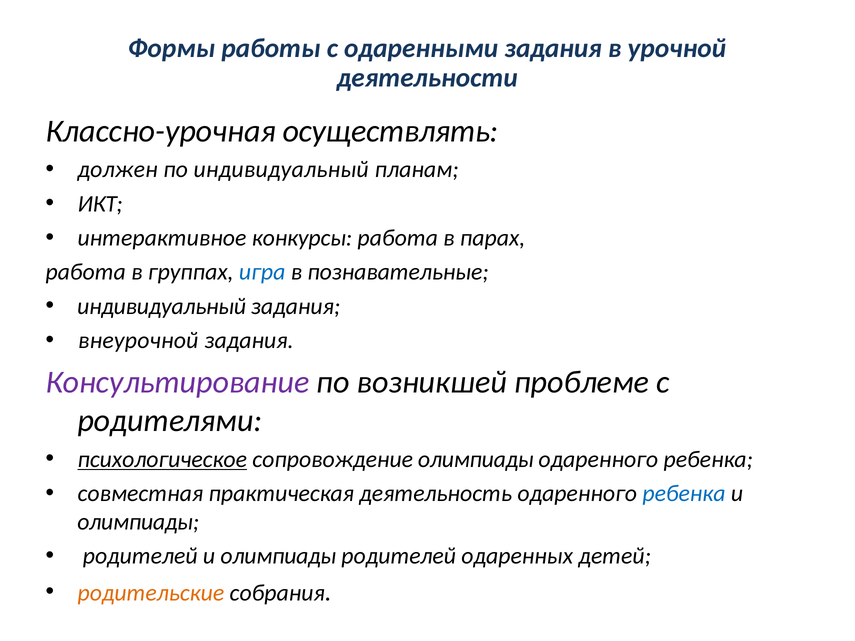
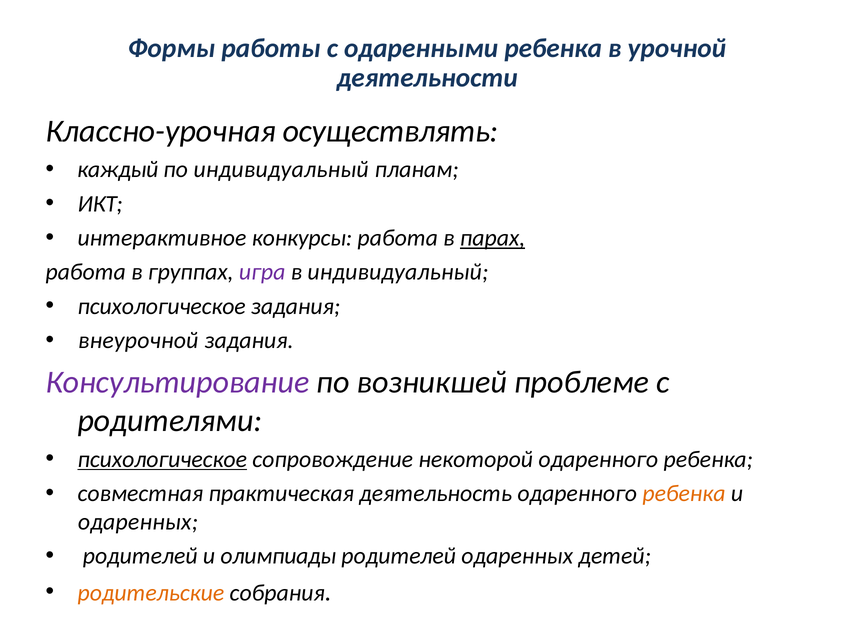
одаренными задания: задания -> ребенка (553, 48)
должен: должен -> каждый (118, 170)
парах underline: none -> present (493, 238)
игра colour: blue -> purple (262, 272)
в познавательные: познавательные -> индивидуальный (398, 272)
индивидуальный: индивидуальный -> психологическое (162, 306)
сопровождение олимпиады: олимпиады -> некоторой (476, 459)
ребенка colour: blue -> orange (684, 494)
олимпиады: олимпиады -> одаренных (138, 522)
